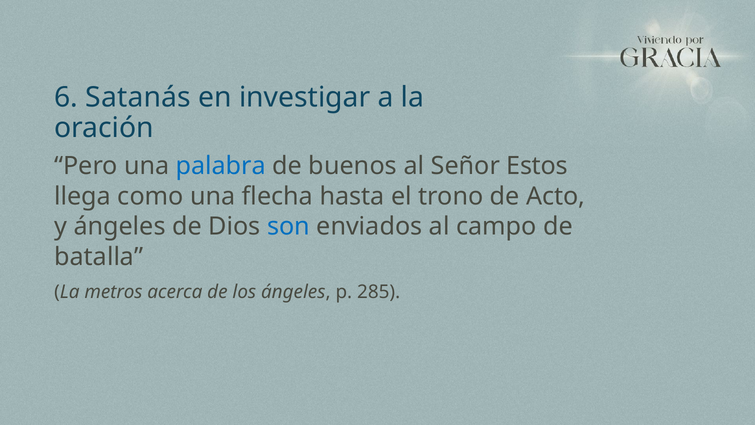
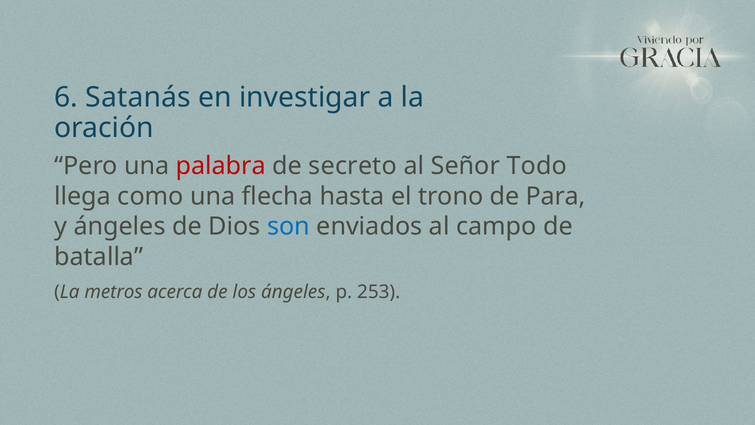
palabra colour: blue -> red (221, 166)
buenos: buenos -> secreto (353, 166)
Estos: Estos -> Todo (537, 166)
Acto: Acto -> Para (556, 196)
285: 285 -> 253 (379, 292)
